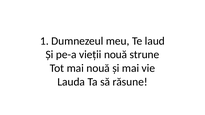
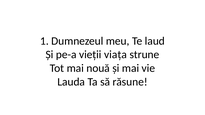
vieții nouă: nouă -> viața (115, 55)
